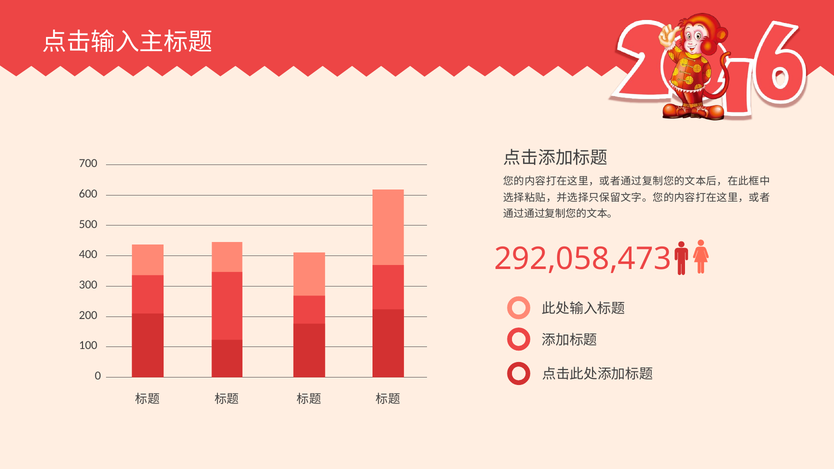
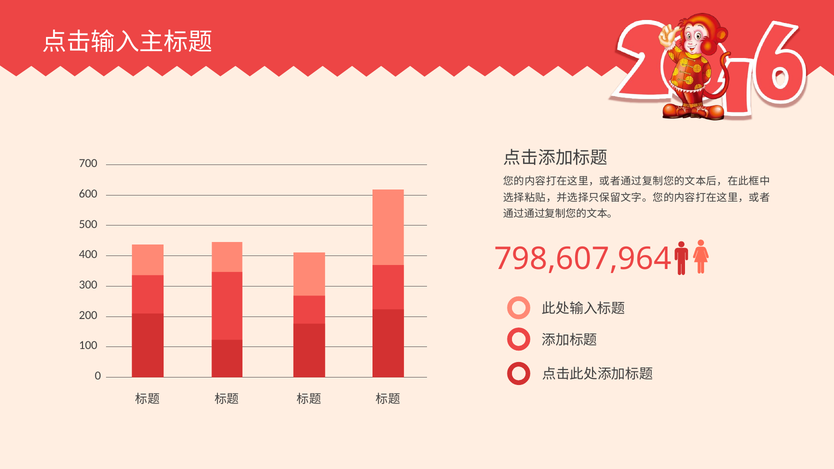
292,058,473: 292,058,473 -> 798,607,964 (583, 259)
